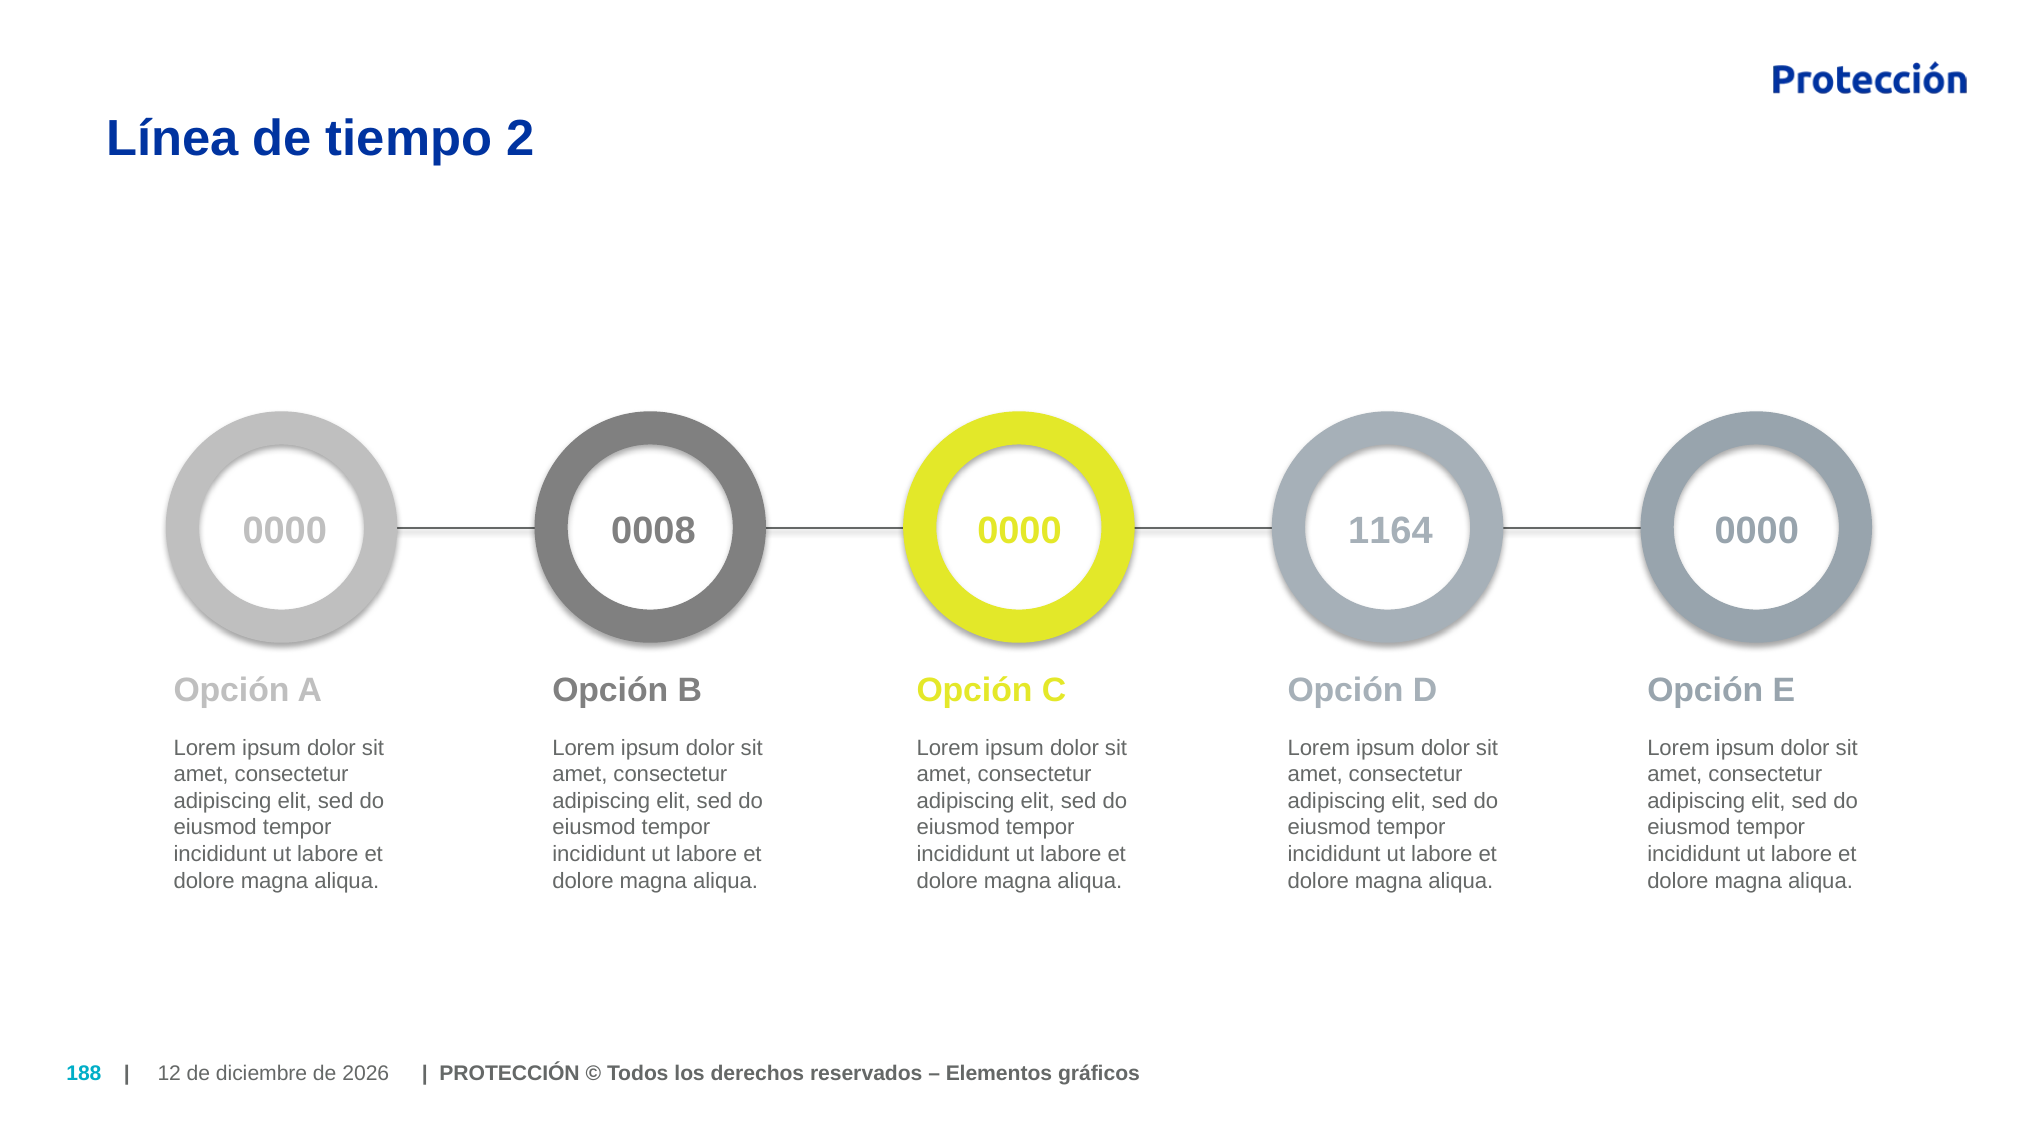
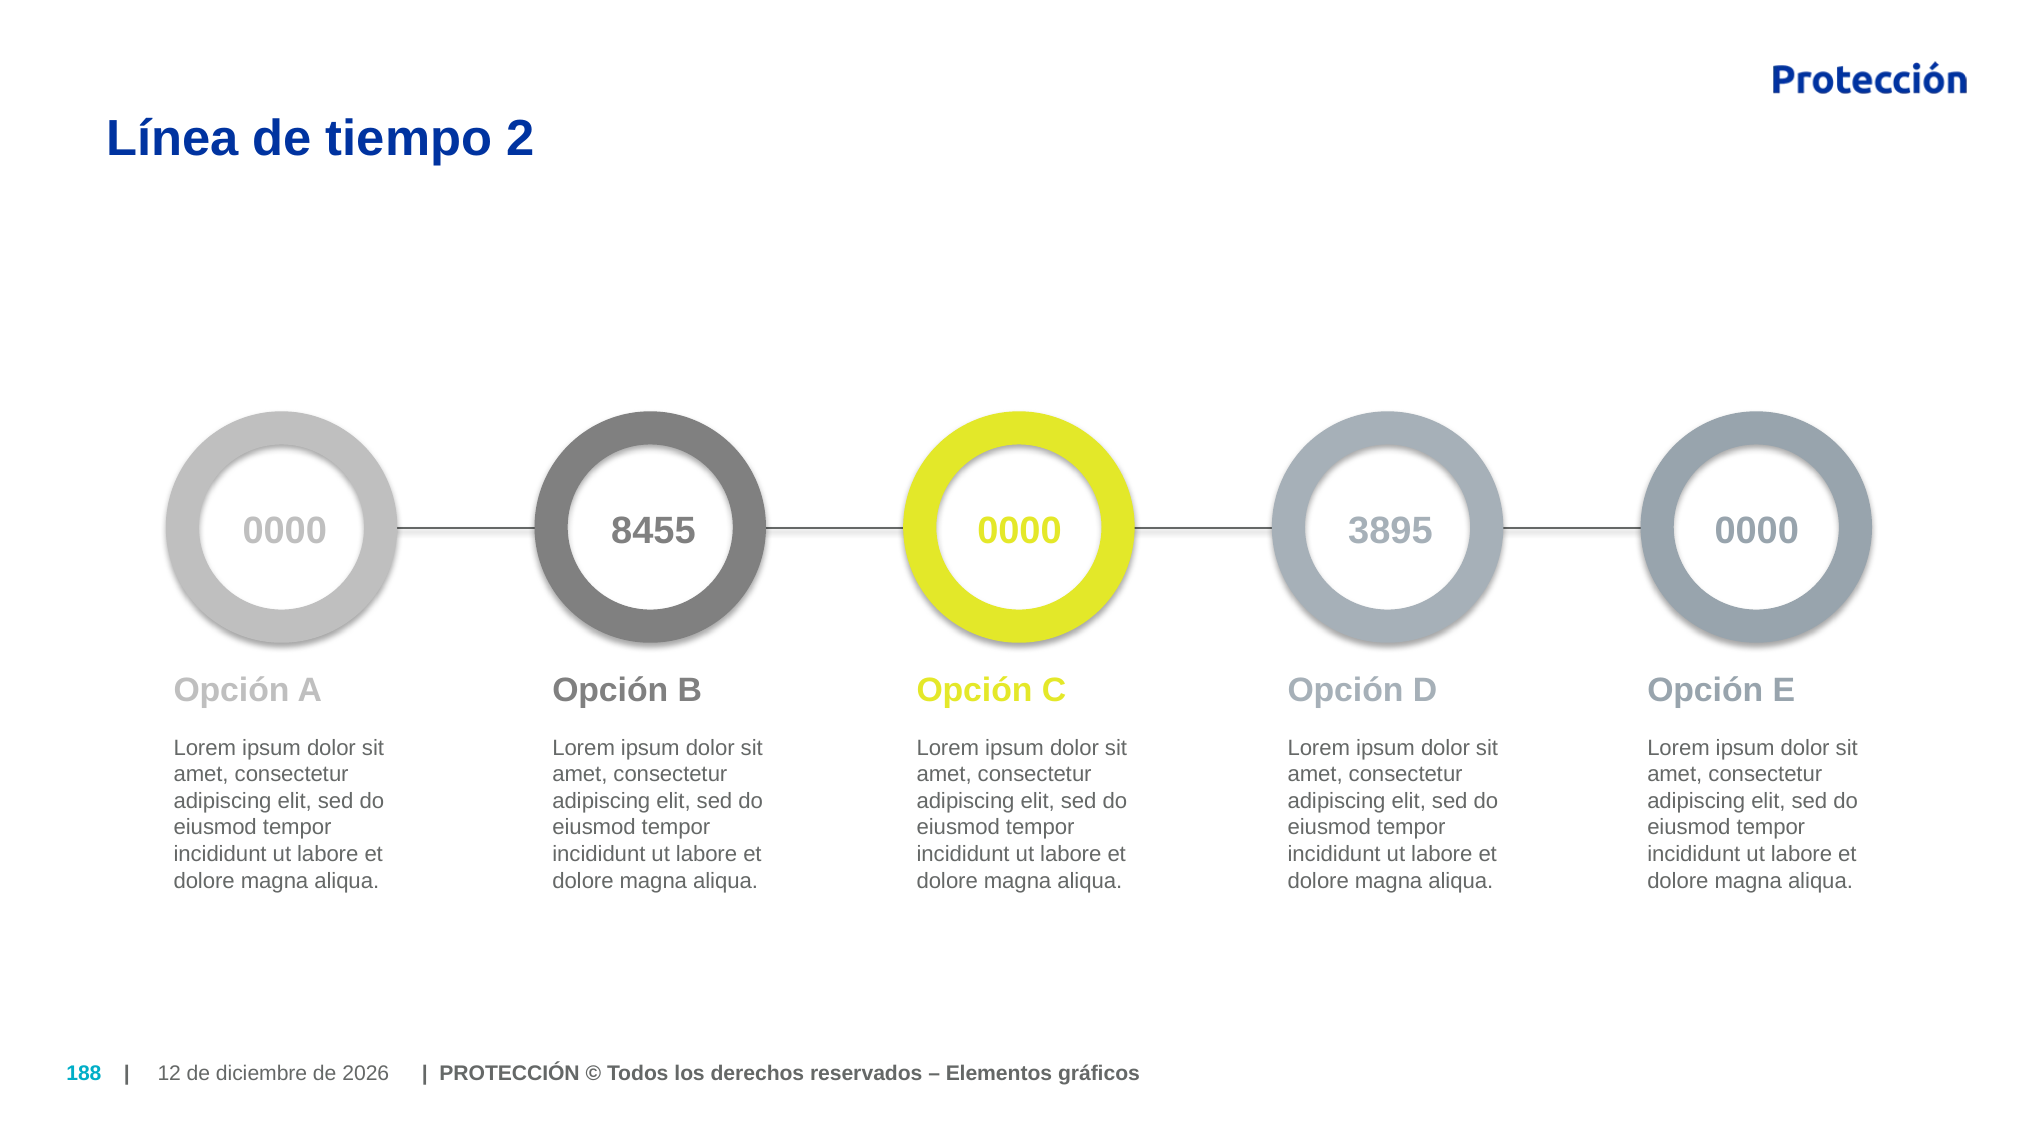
0008: 0008 -> 8455 (653, 531)
1164: 1164 -> 3895 (1390, 531)
